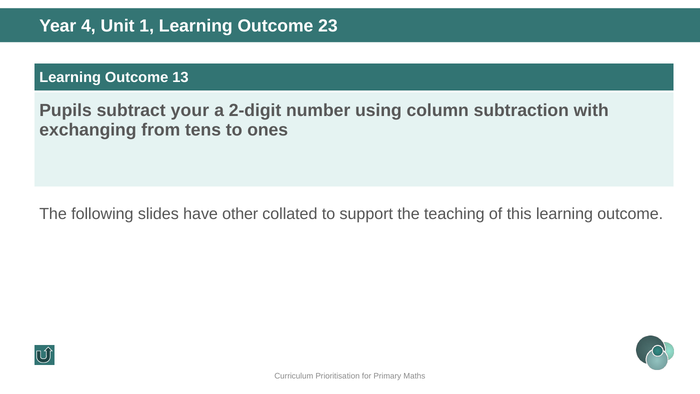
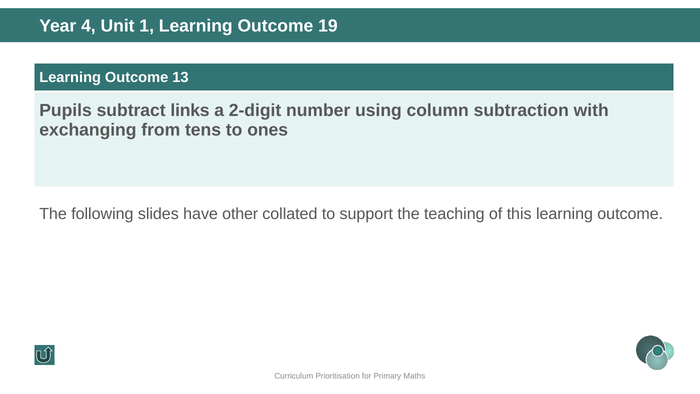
23: 23 -> 19 (328, 26)
your: your -> links (190, 110)
